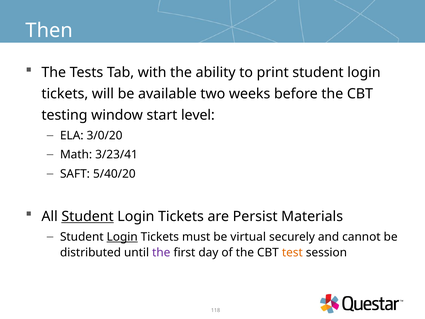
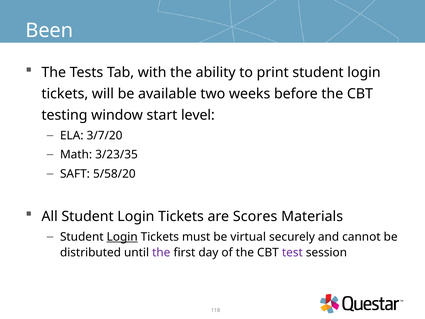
Then: Then -> Been (49, 30)
3/0/20: 3/0/20 -> 3/7/20 (105, 135)
3/23/41: 3/23/41 -> 3/23/35 (116, 155)
5/40/20: 5/40/20 -> 5/58/20 (114, 174)
Student underline: present -> none (88, 216)
Persist: Persist -> Scores (255, 216)
test colour: orange -> purple (292, 252)
